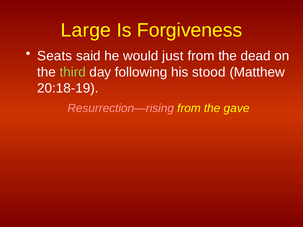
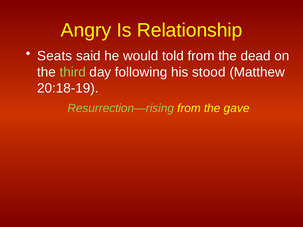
Large: Large -> Angry (86, 30)
Forgiveness: Forgiveness -> Relationship (190, 30)
just: just -> told (173, 56)
Resurrection—rising colour: pink -> light green (121, 108)
